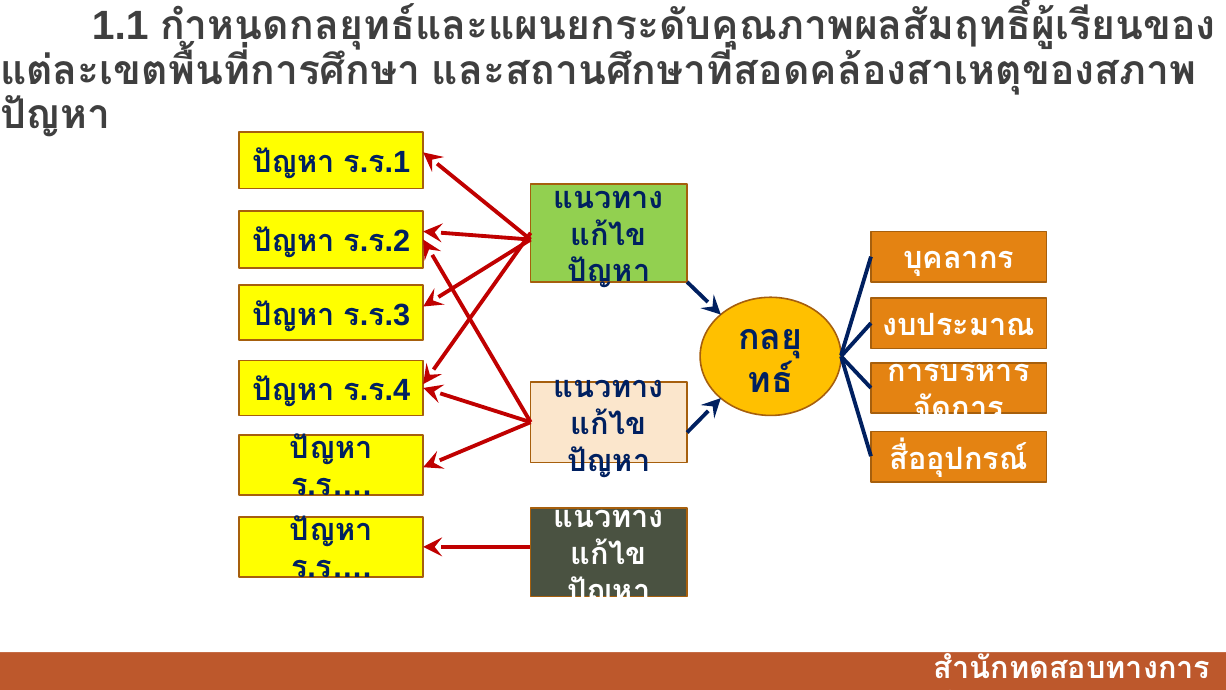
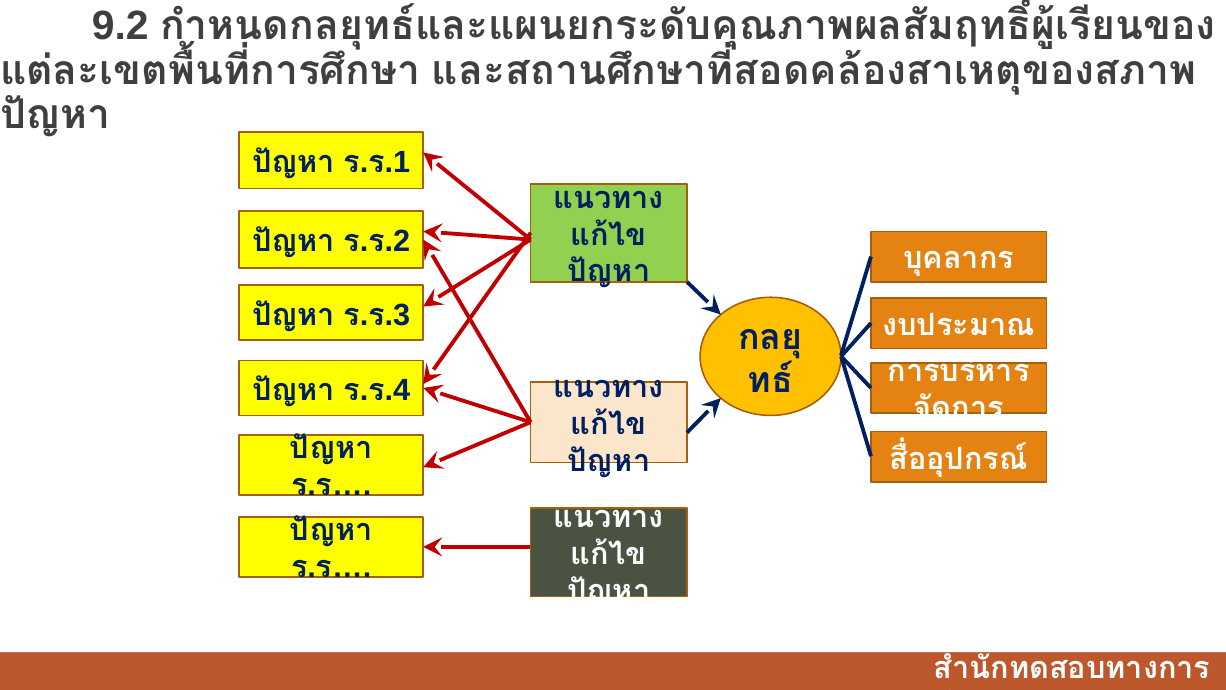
1.1: 1.1 -> 9.2 (120, 26)
